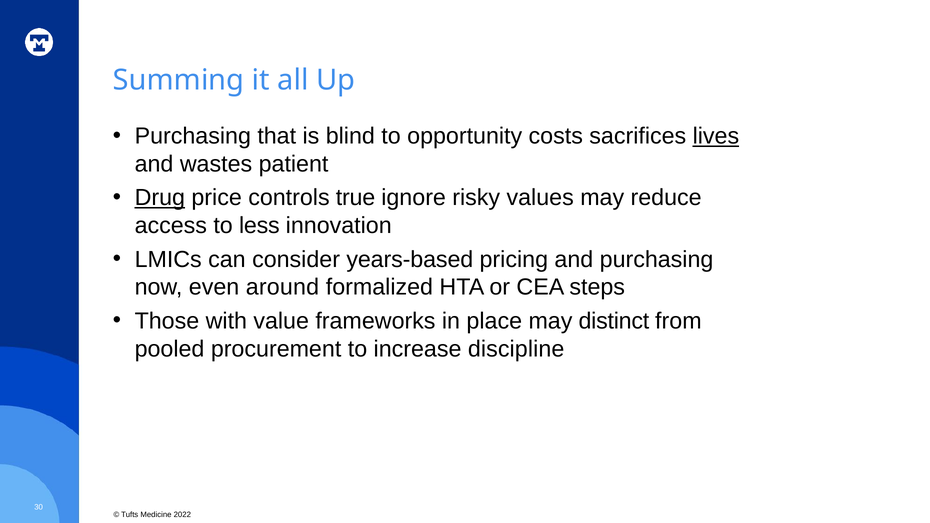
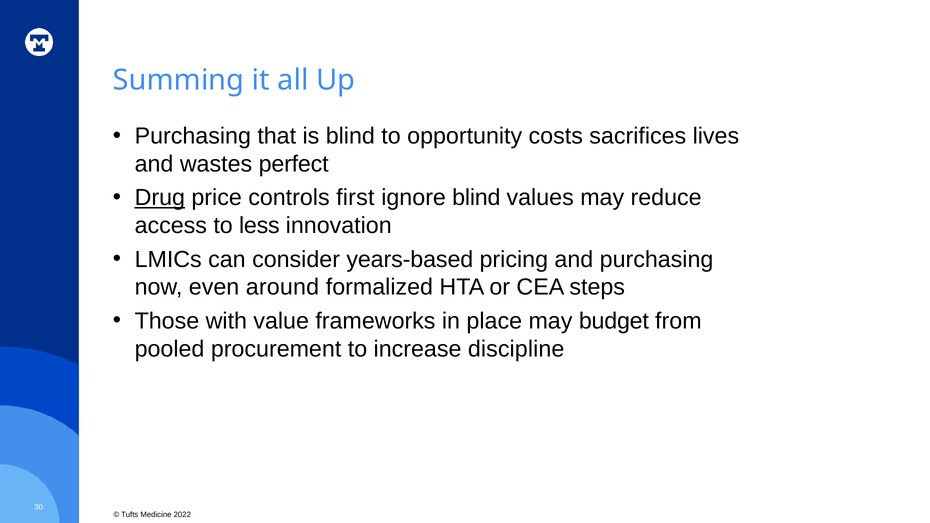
lives underline: present -> none (716, 136)
patient: patient -> perfect (294, 164)
true: true -> first (355, 198)
ignore risky: risky -> blind (476, 198)
distinct: distinct -> budget (614, 321)
